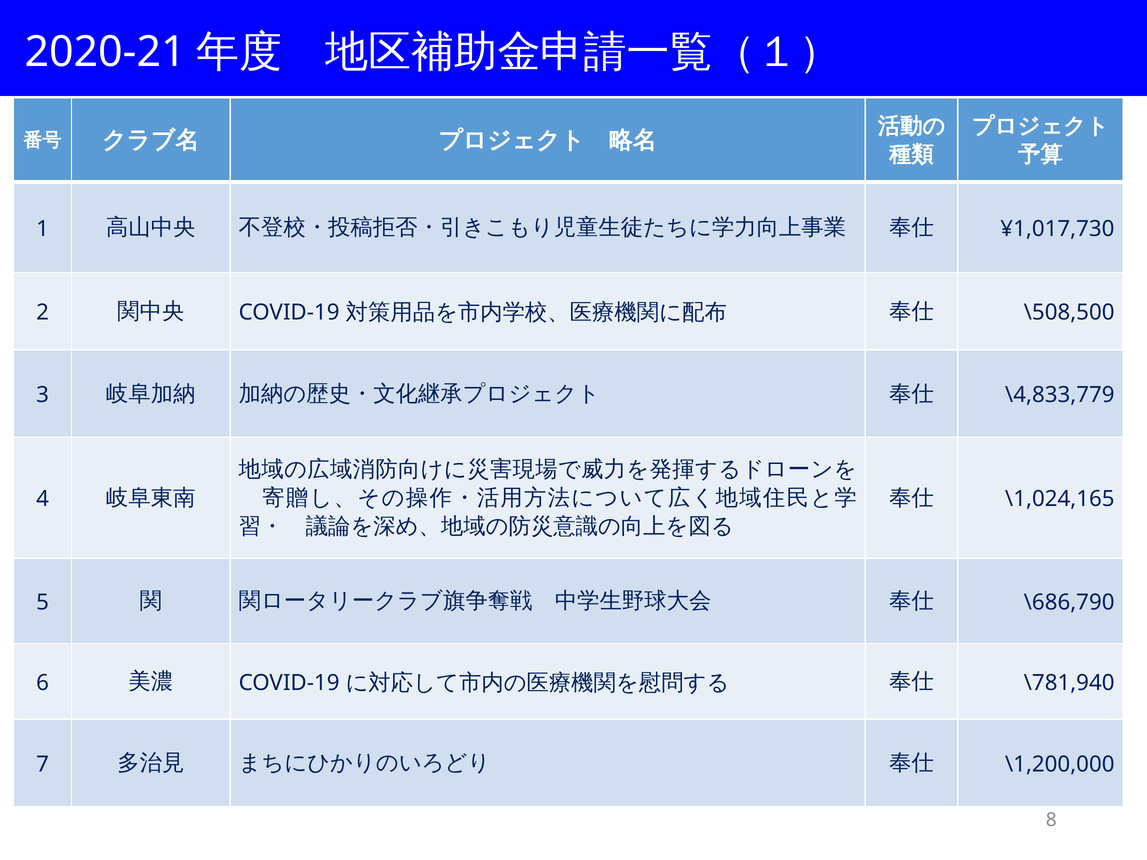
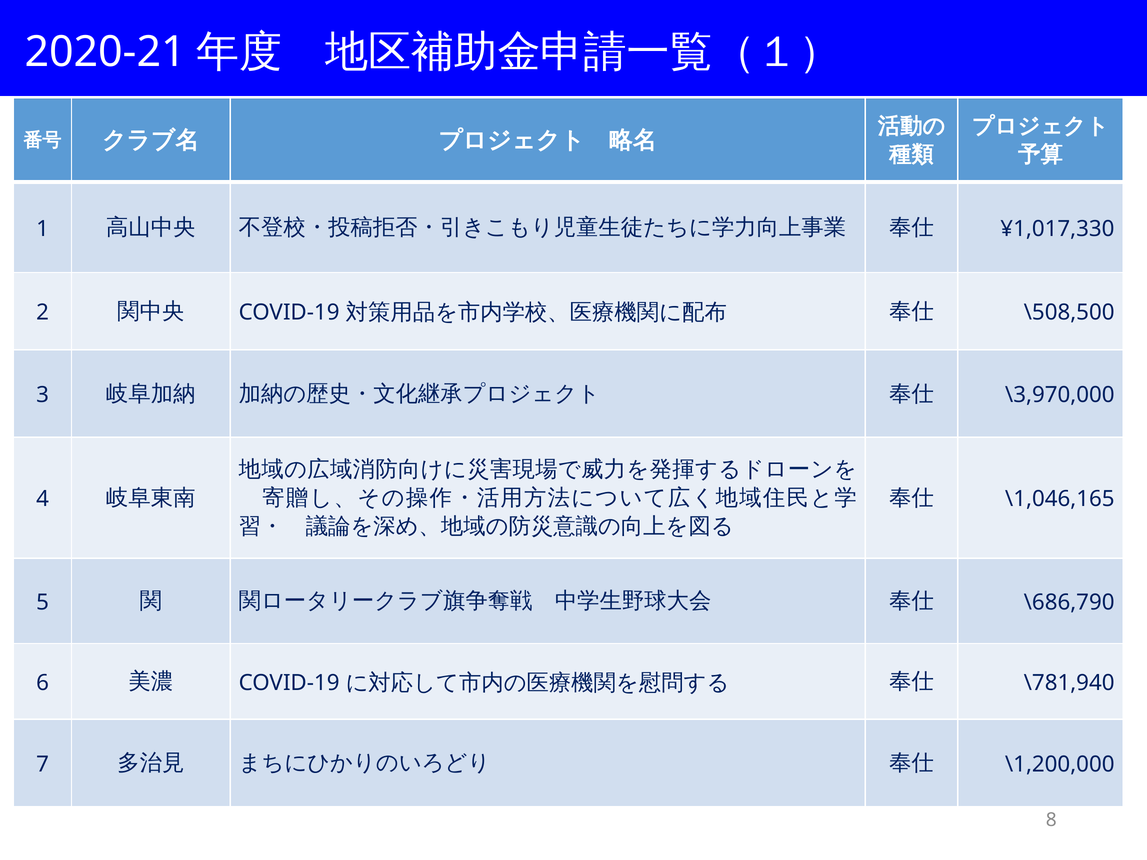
¥1,017,730: ¥1,017,730 -> ¥1,017,330 (1057, 229)
\4,833,779: \4,833,779 -> \3,970,000 (1060, 395)
\1,024,165: \1,024,165 -> \1,046,165 (1060, 499)
